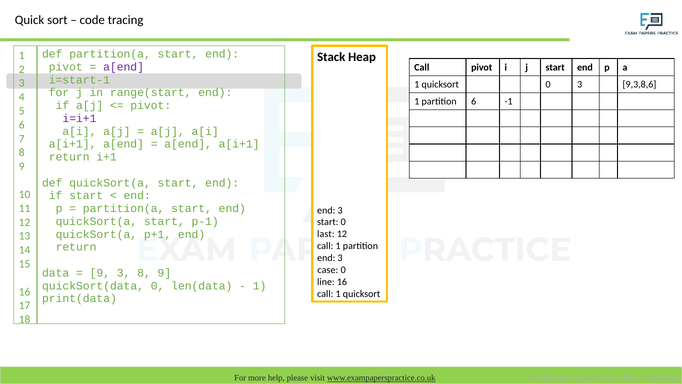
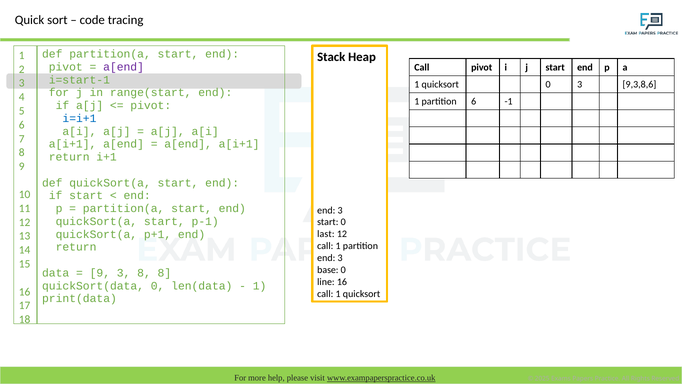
i=i+1 colour: purple -> blue (79, 118)
case: case -> base (328, 270)
3 8 9: 9 -> 8 (164, 273)
